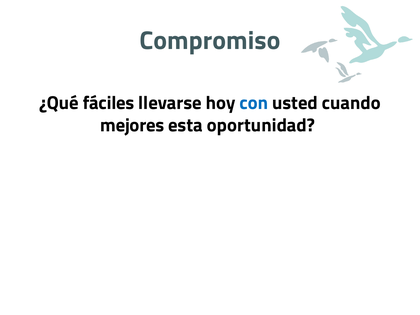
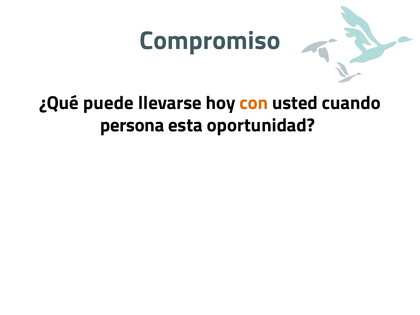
fáciles: fáciles -> puede (108, 103)
con colour: blue -> orange (254, 103)
mejores: mejores -> persona (132, 125)
